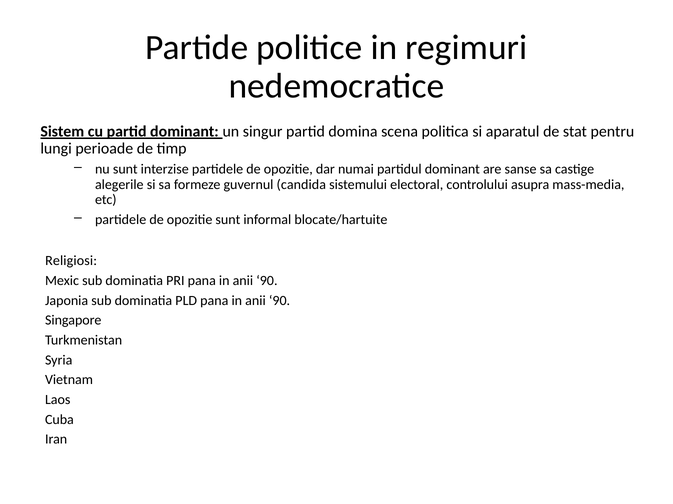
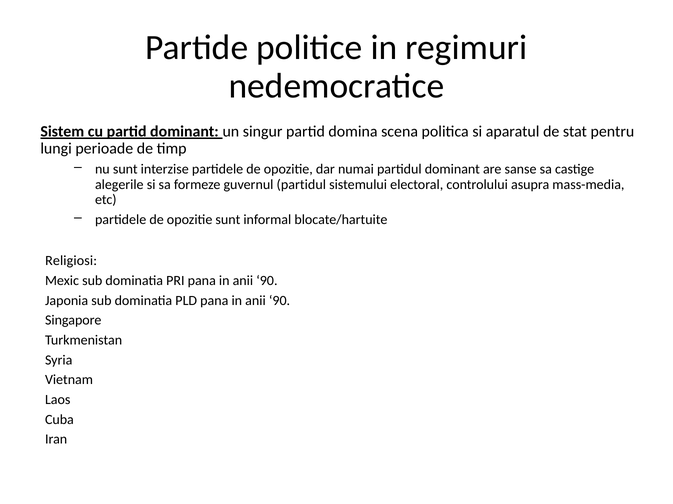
guvernul candida: candida -> partidul (301, 185)
